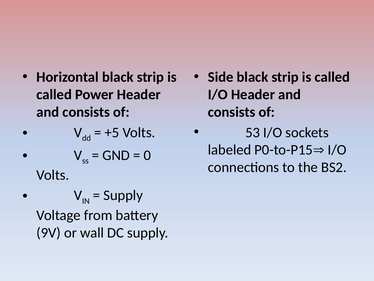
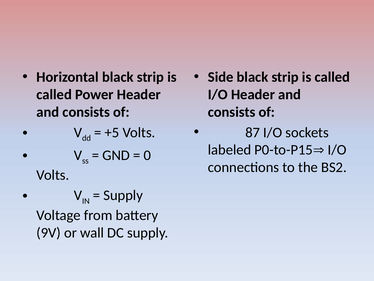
53: 53 -> 87 (253, 132)
